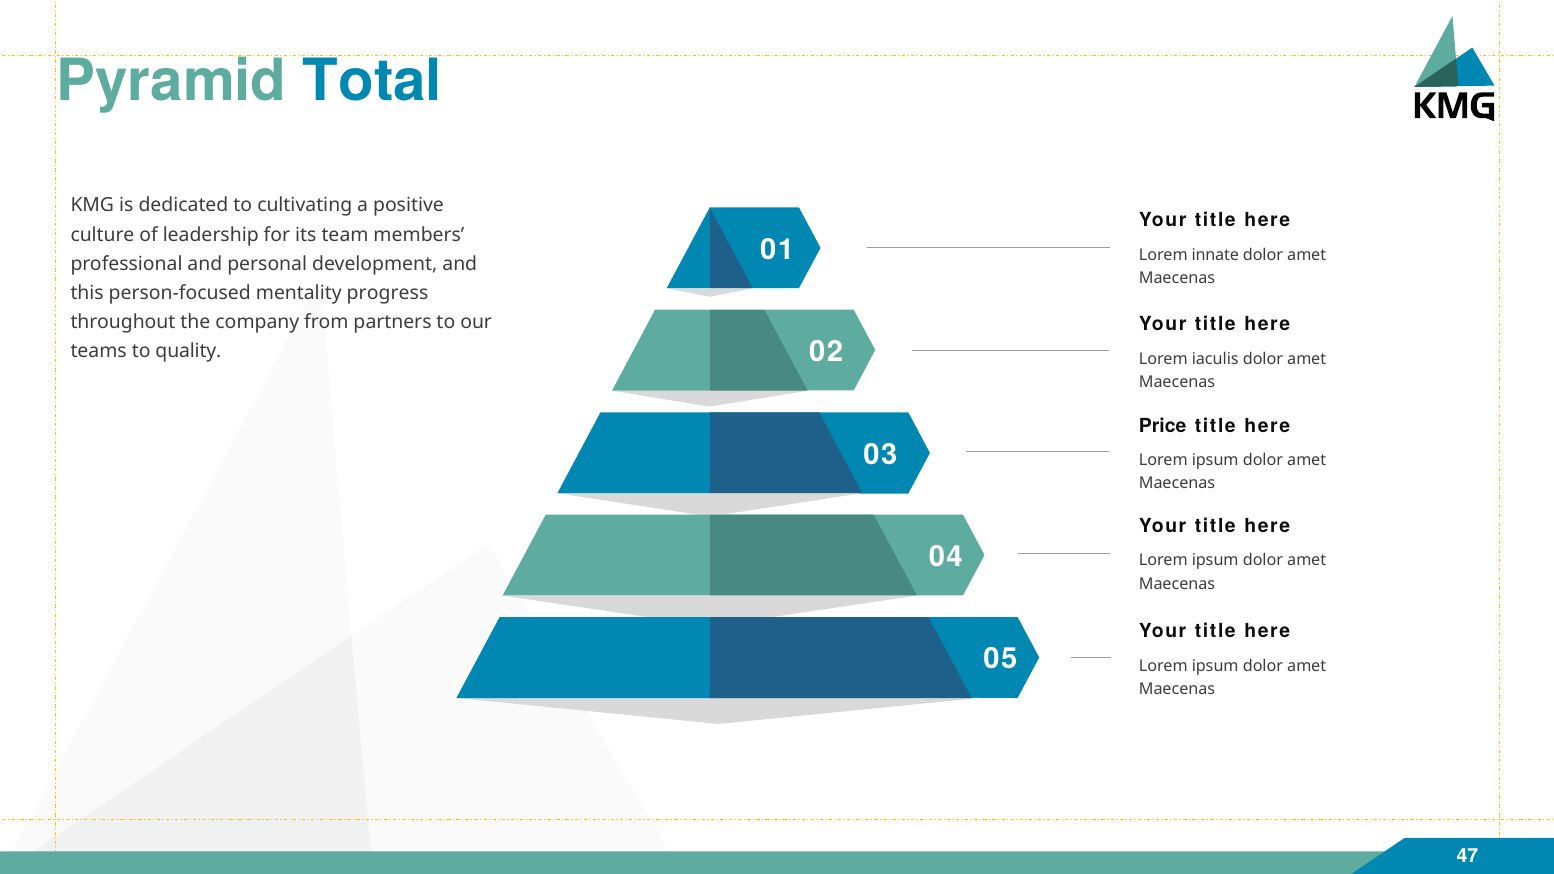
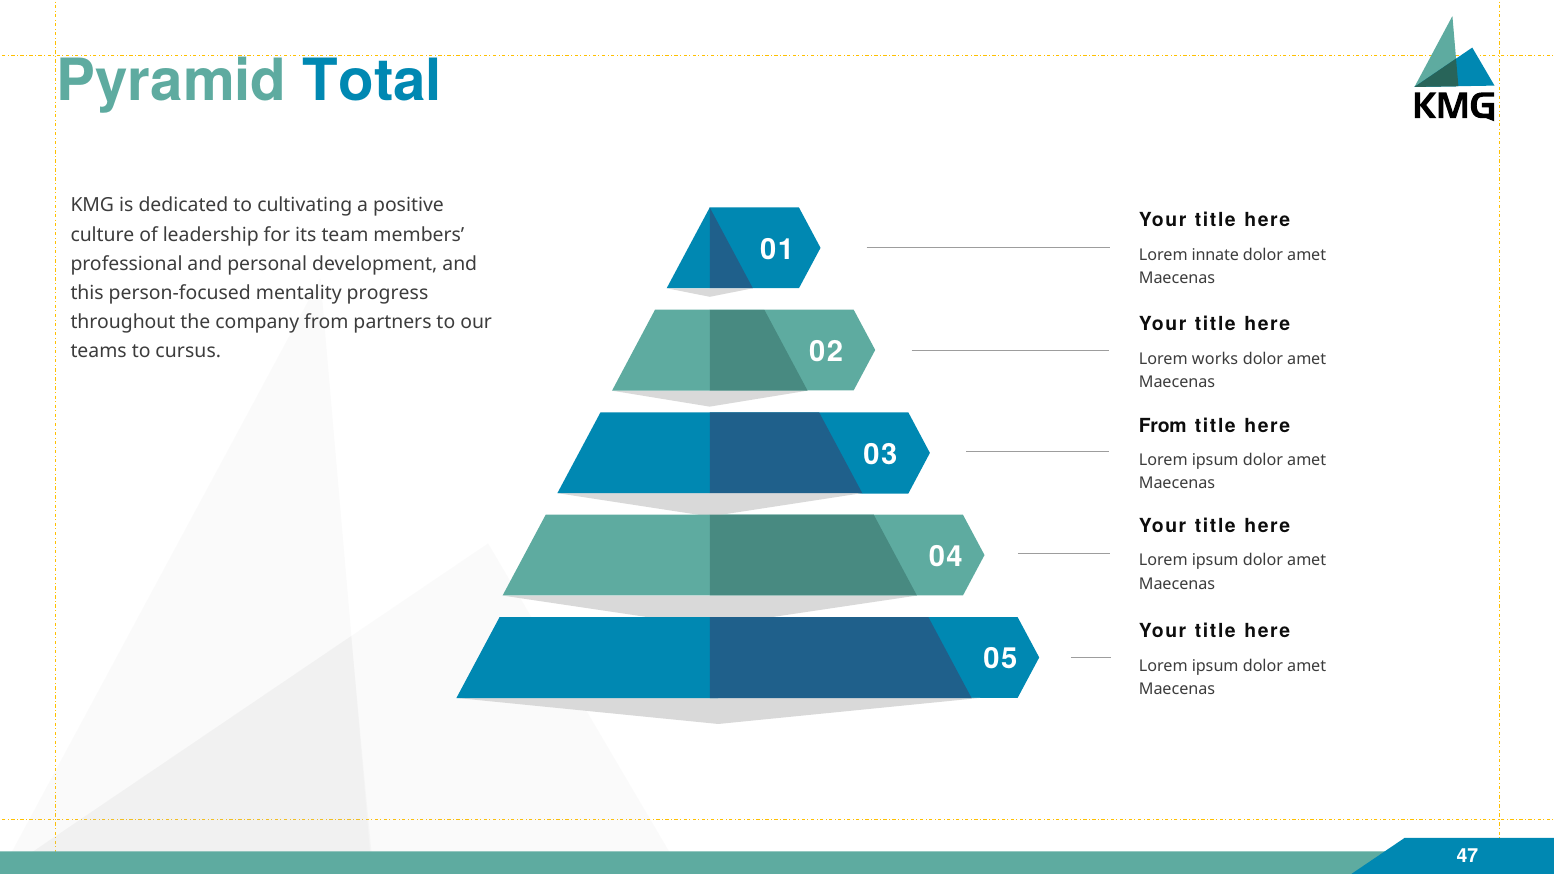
quality: quality -> cursus (188, 351)
iaculis: iaculis -> works (1215, 359)
Price: Price -> From (1163, 426)
